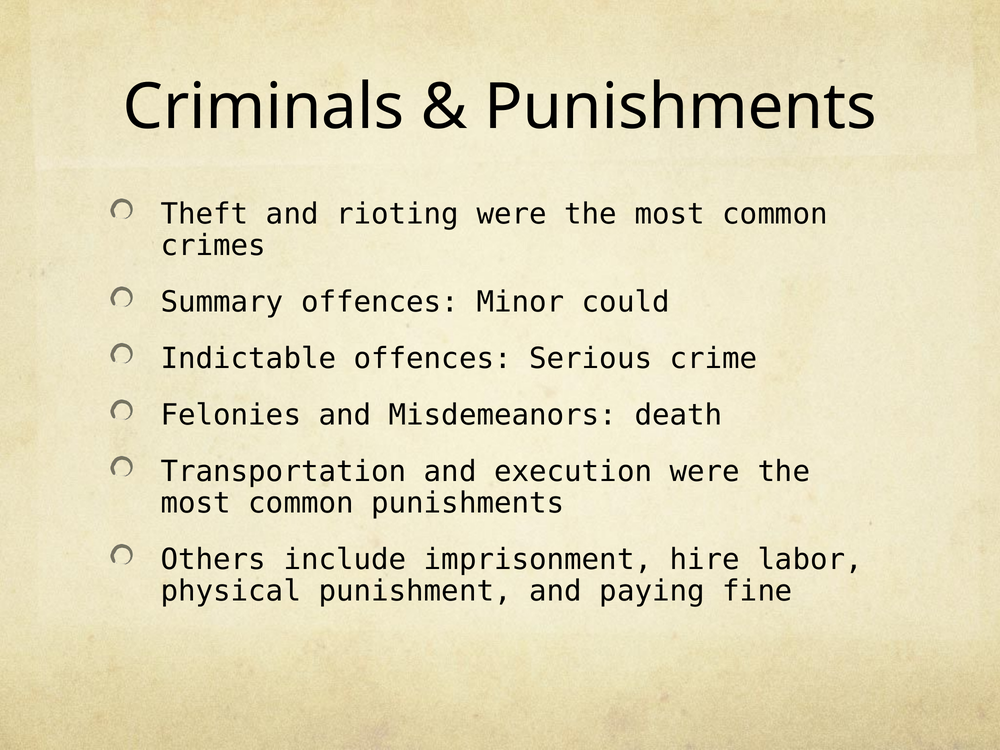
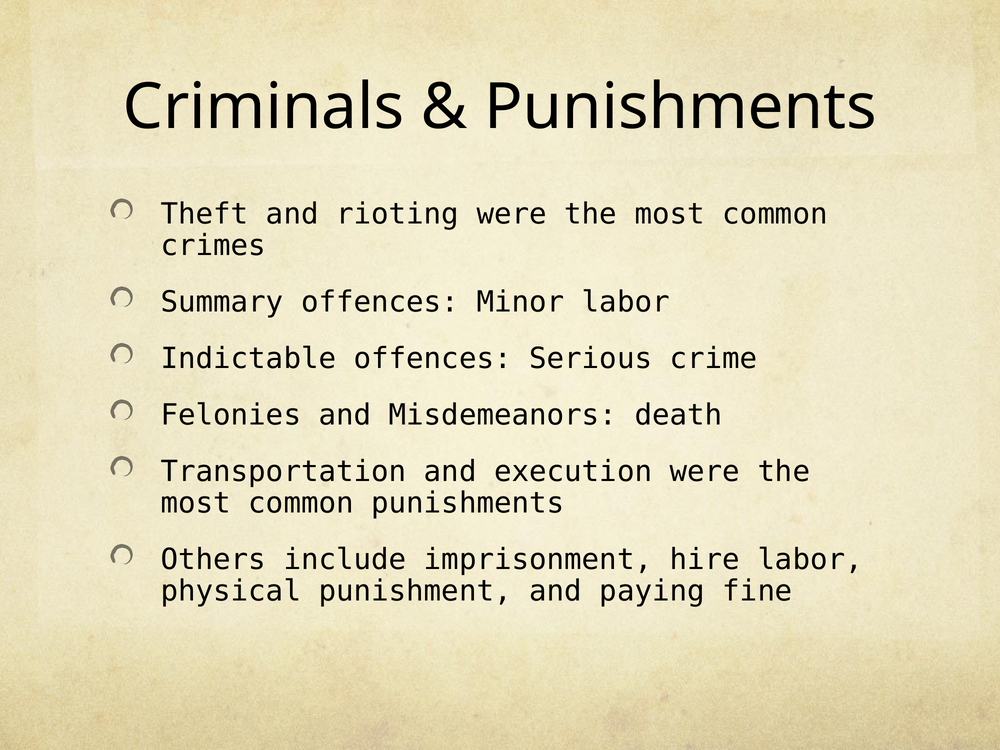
Minor could: could -> labor (626, 302)
